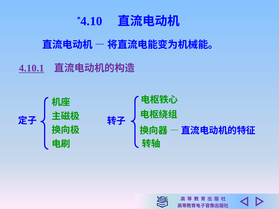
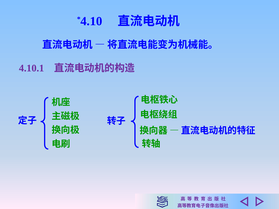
4.10.1 underline: present -> none (32, 68)
